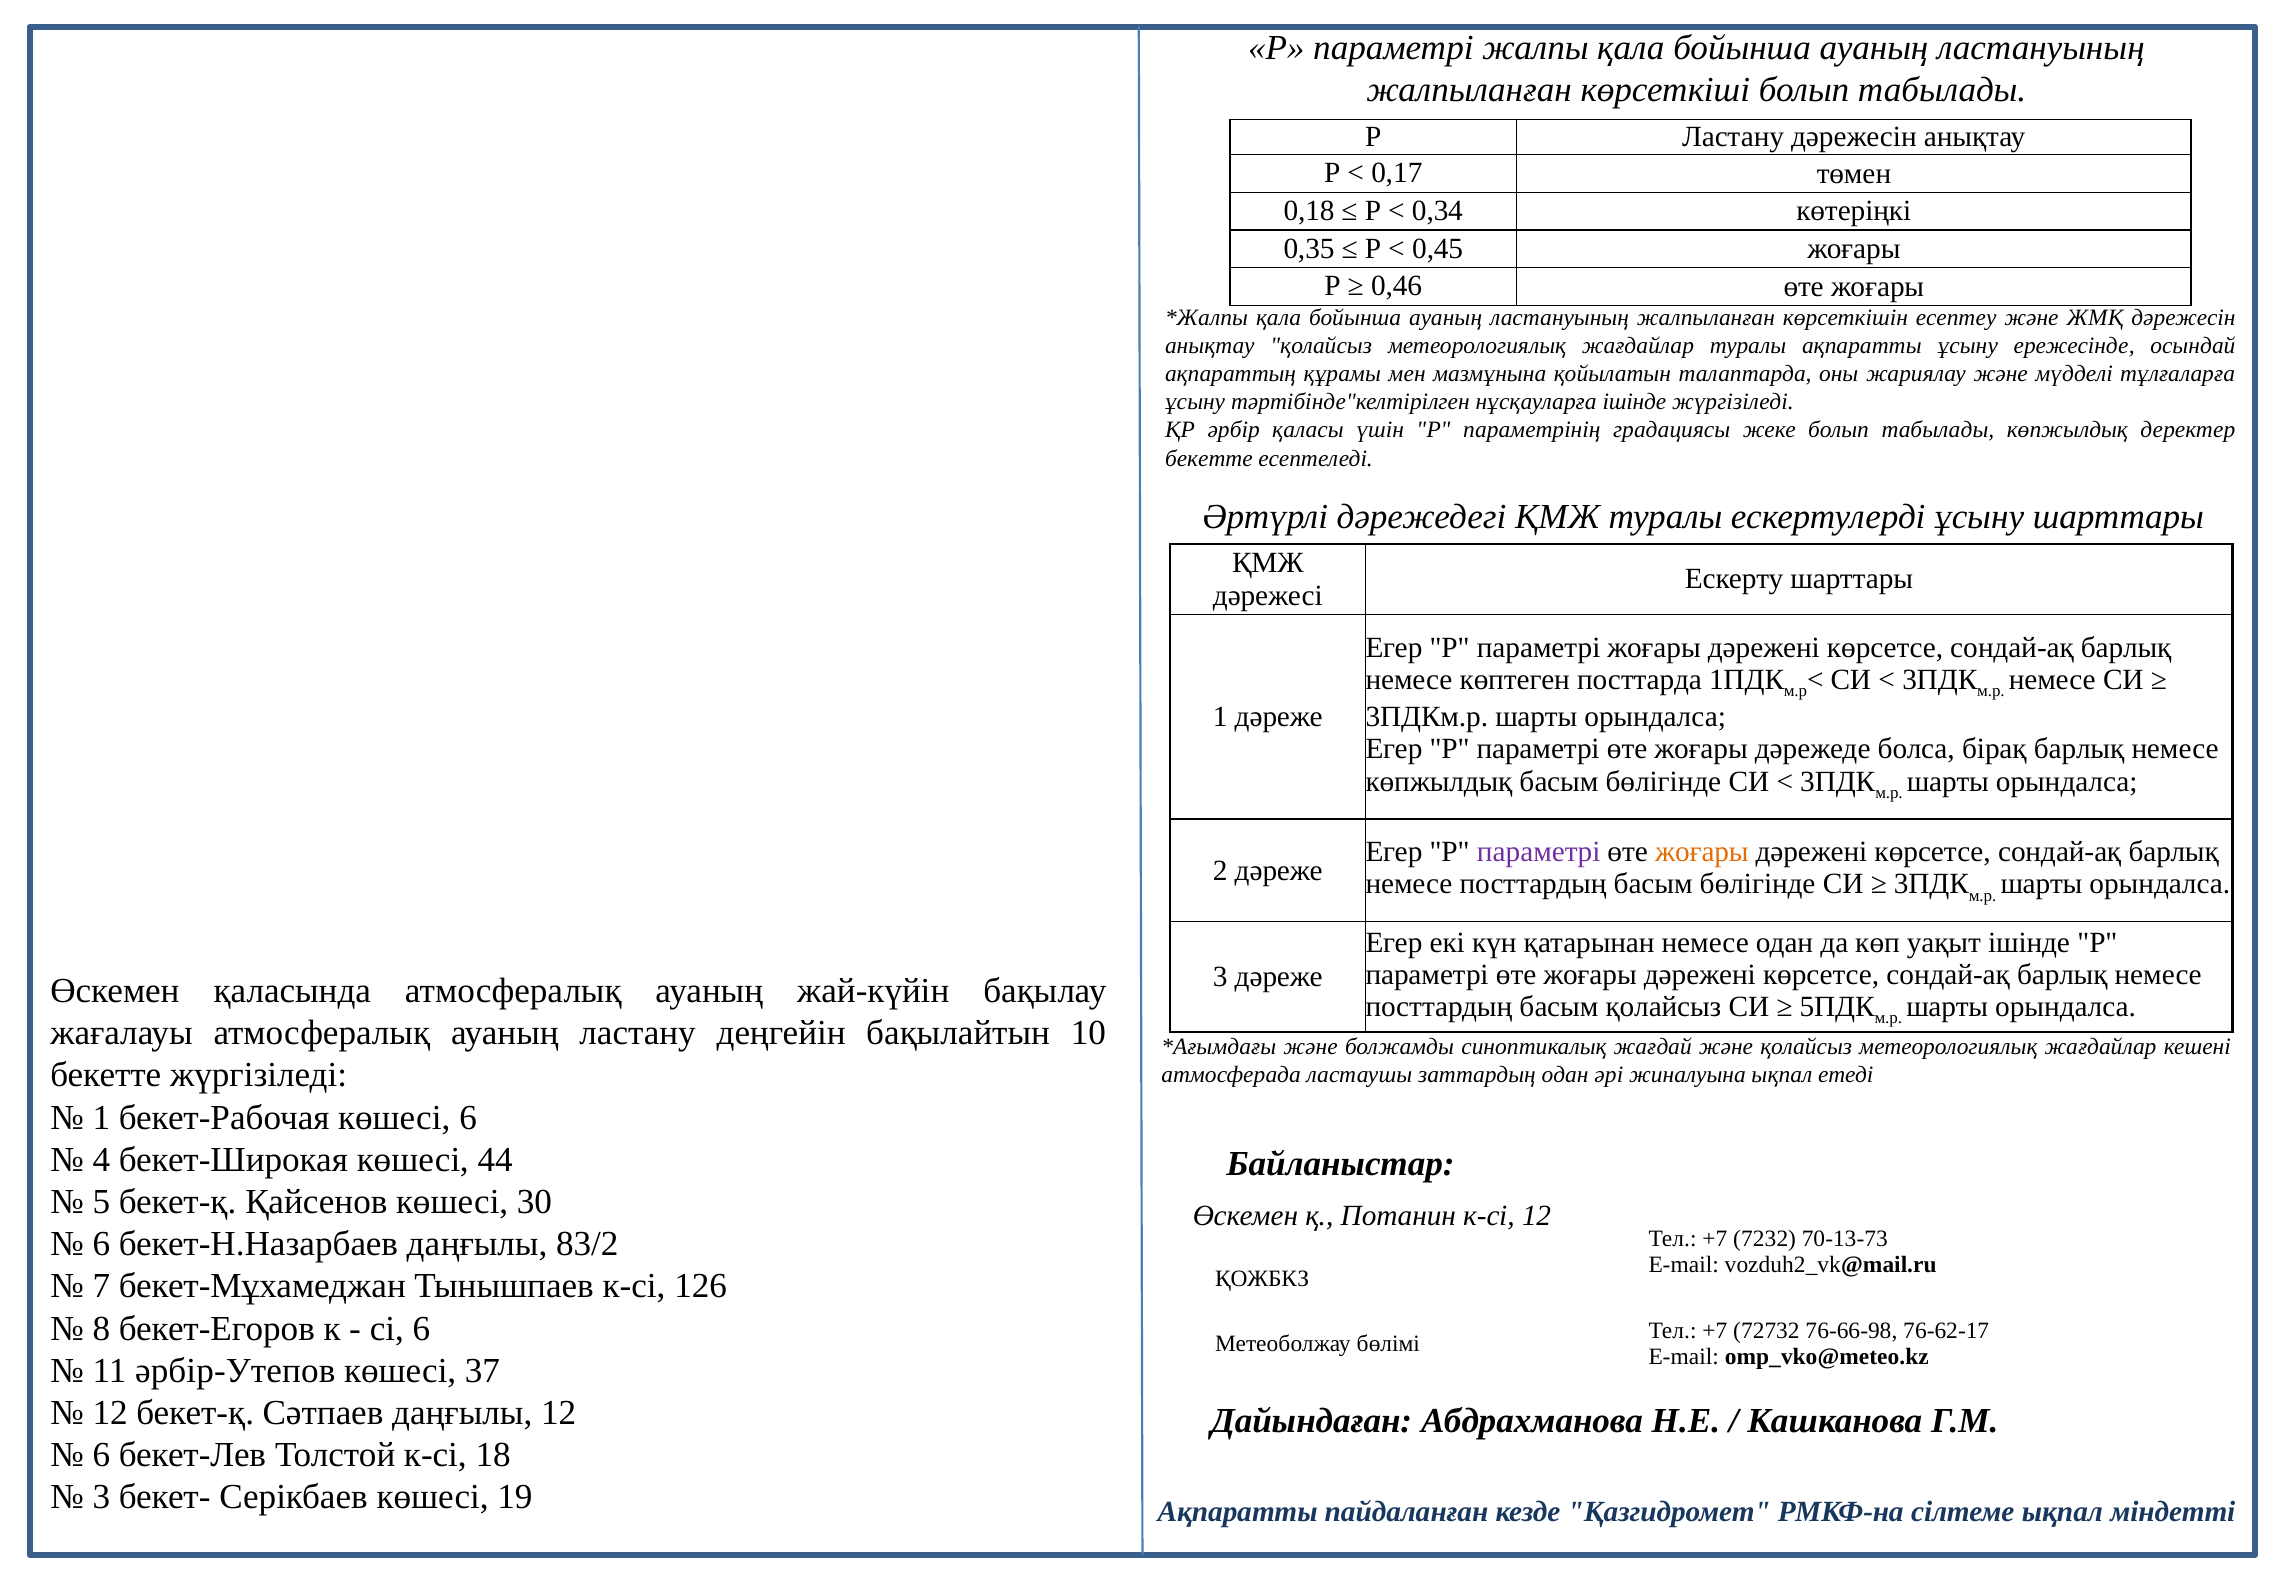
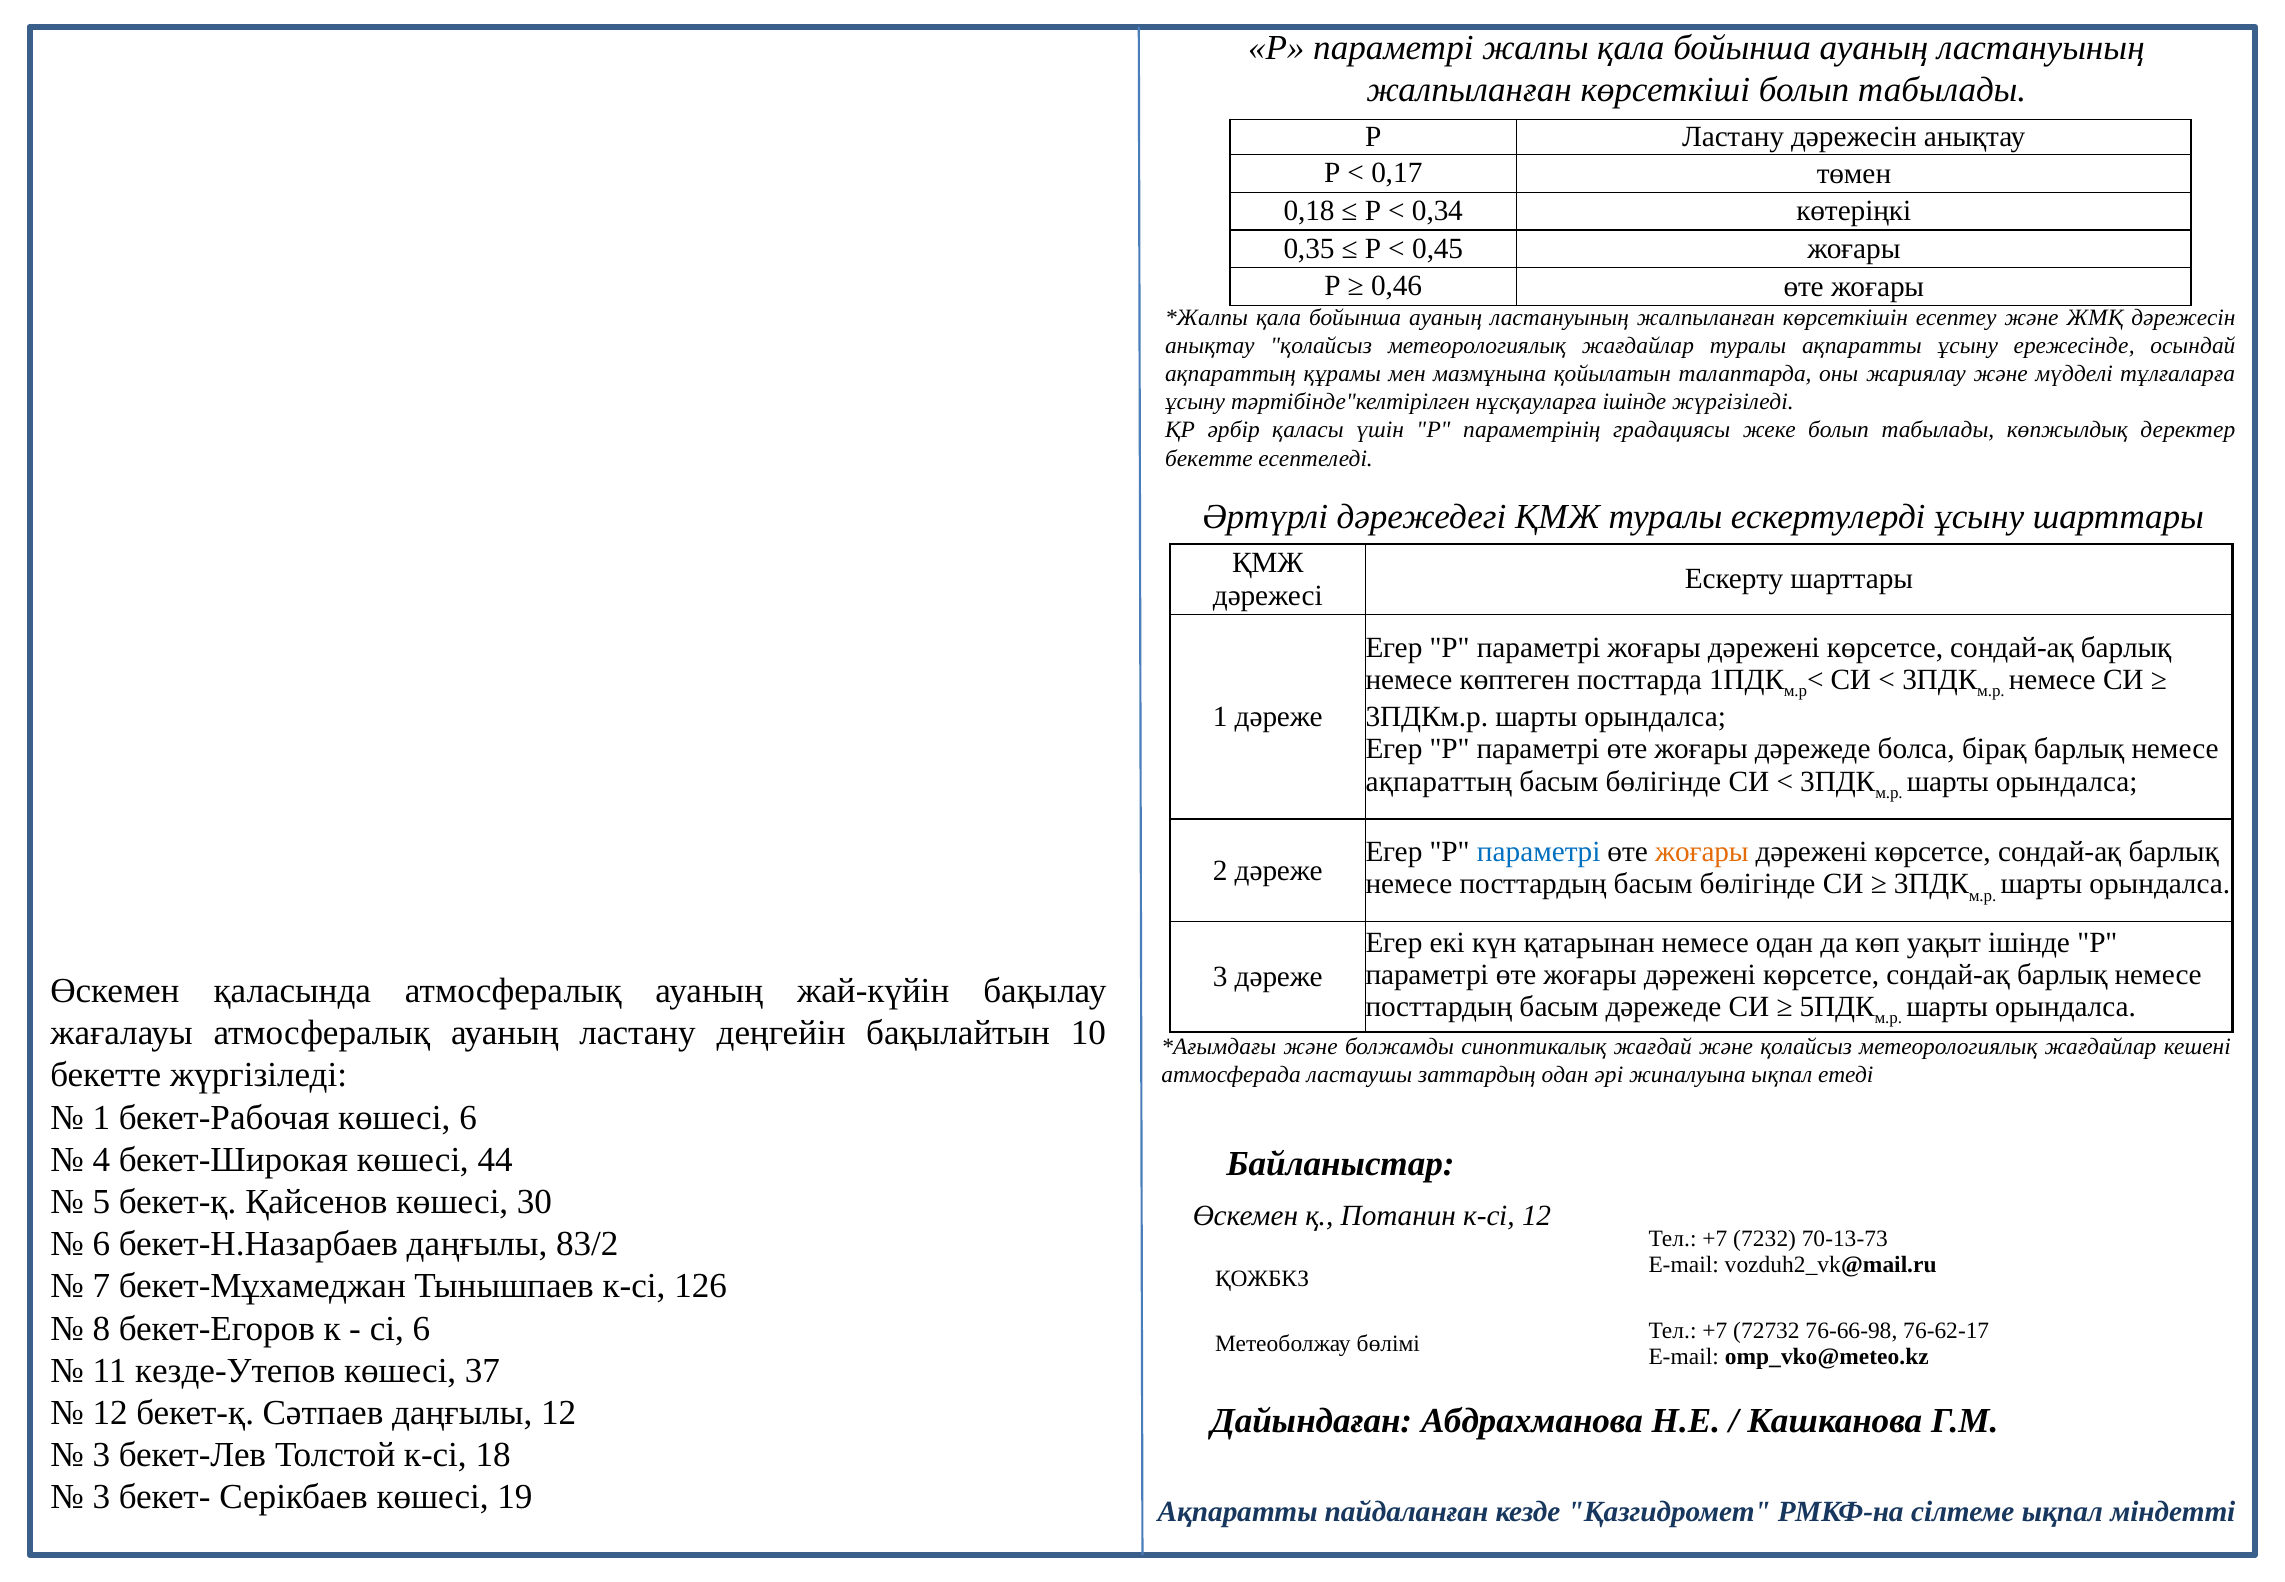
көпжылдық: көпжылдық -> ақпараттың (1439, 781)
параметрі colour: purple -> blue (1539, 852)
басым қолайсыз: қолайсыз -> дәрежеде (1663, 1007)
әрбір-Утепов: әрбір-Утепов -> кезде-Утепов (235, 1371)
6: 6 -> 3 (101, 1455)
